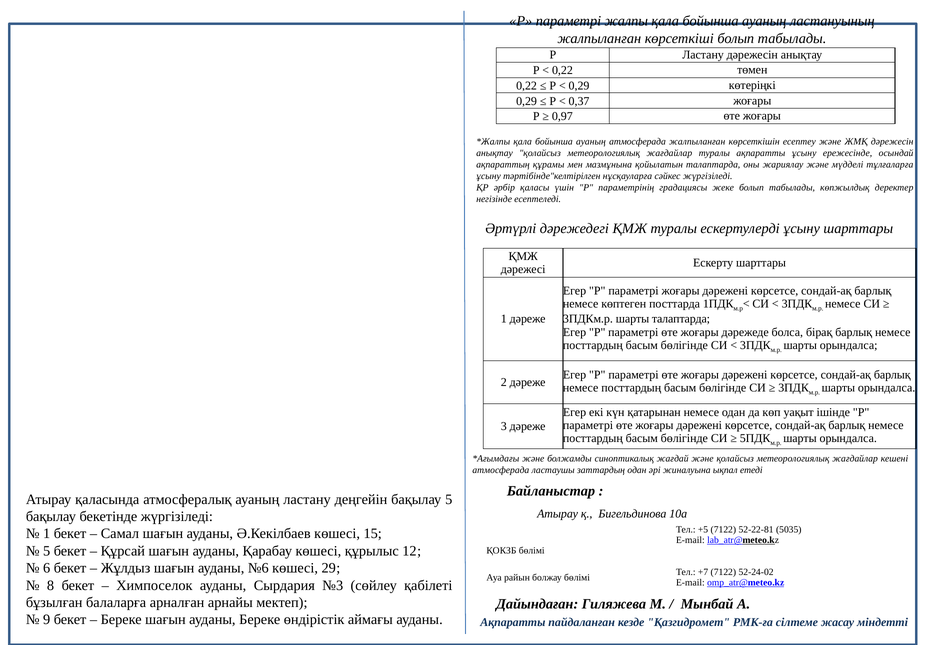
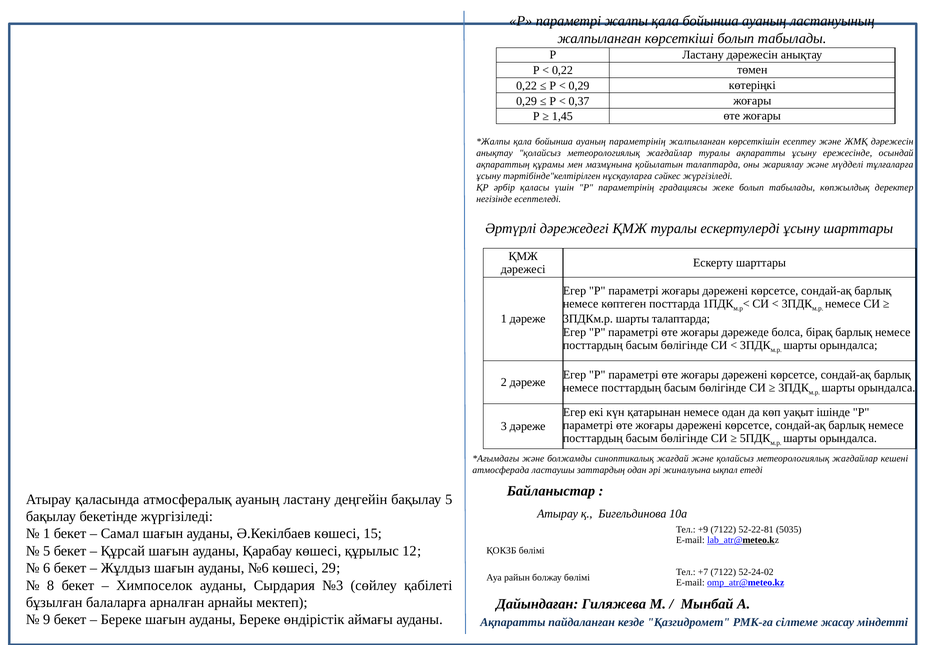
0,97: 0,97 -> 1,45 (562, 116)
ауаның атмосферада: атмосферада -> параметрінің (637, 142)
+5: +5 -> +9 (703, 529)
